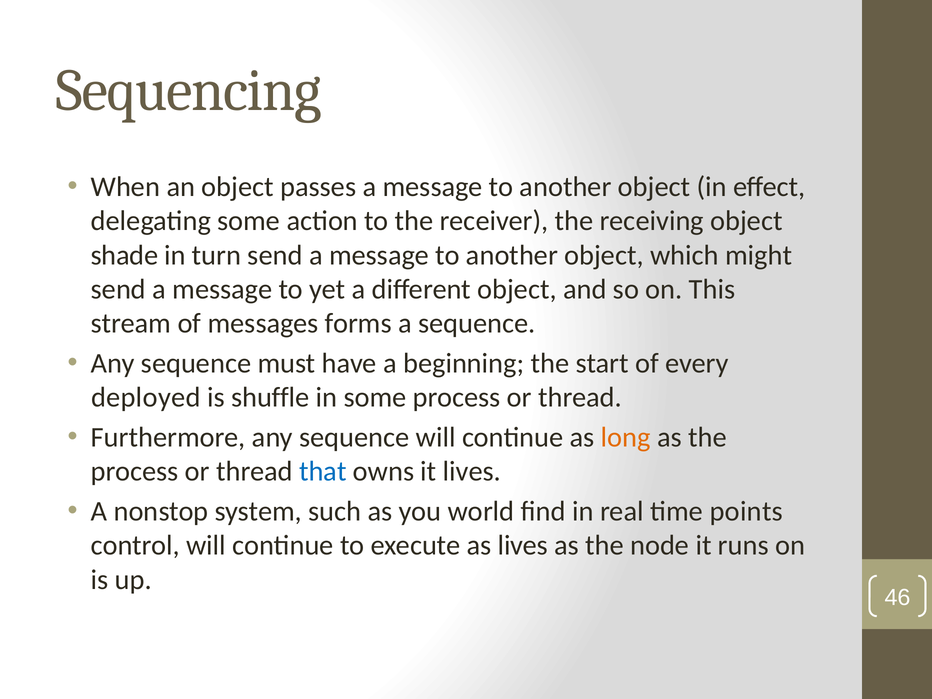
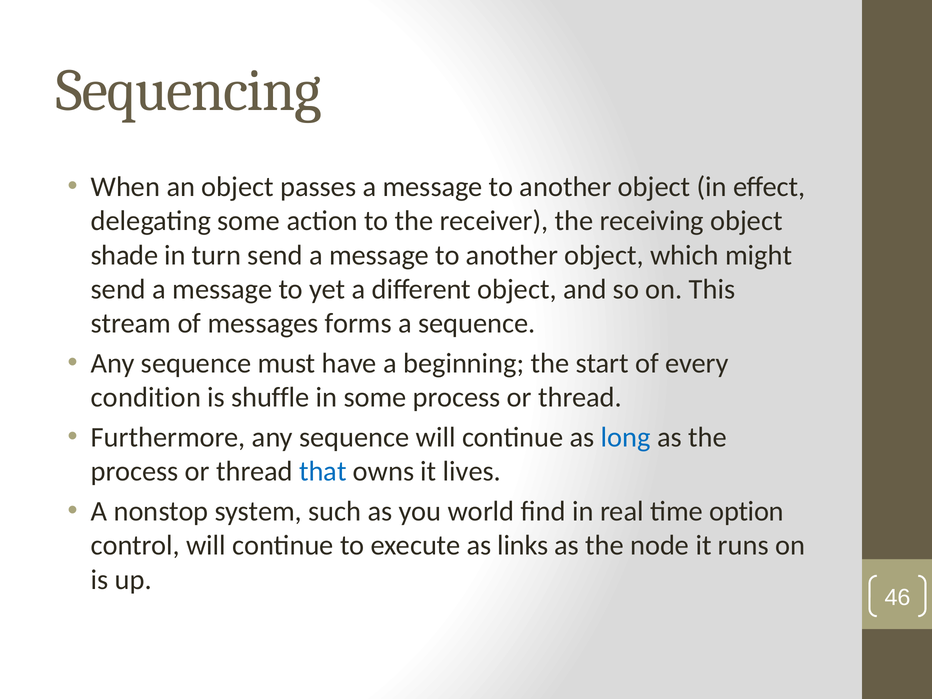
deployed: deployed -> condition (146, 397)
long colour: orange -> blue (626, 437)
points: points -> option (747, 511)
as lives: lives -> links (523, 546)
